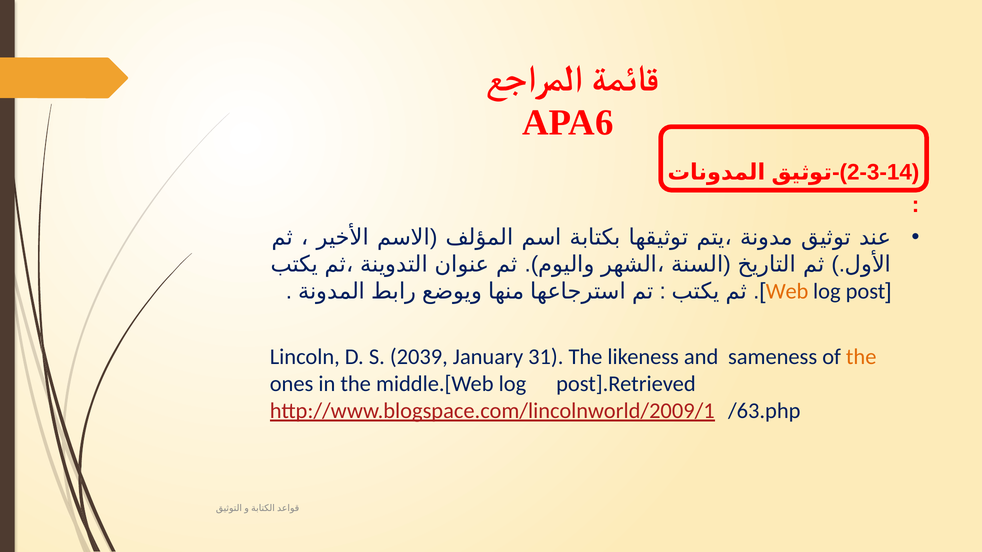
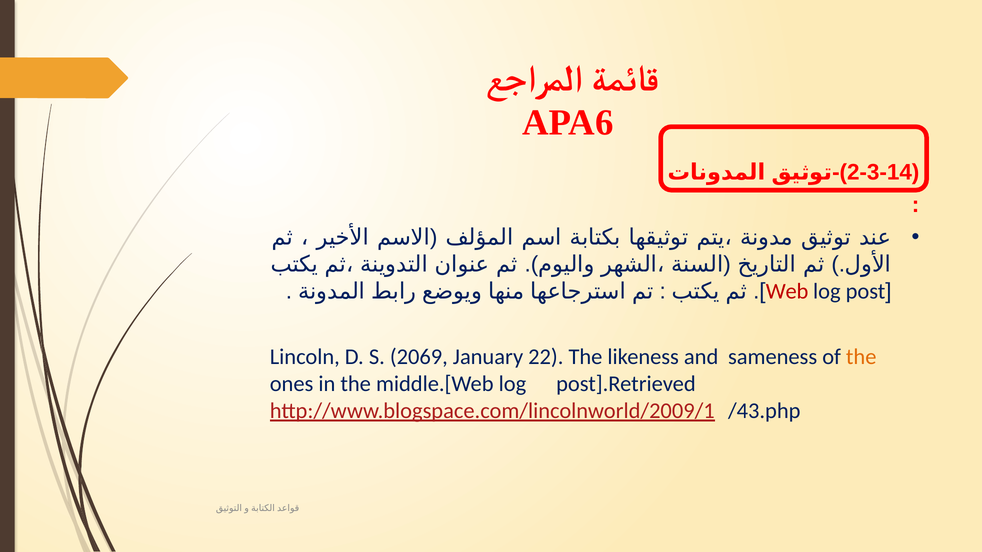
Web colour: orange -> red (787, 292)
2039: 2039 -> 2069 (419, 357)
31: 31 -> 22 (546, 357)
/63.php: /63.php -> /43.php (764, 411)
